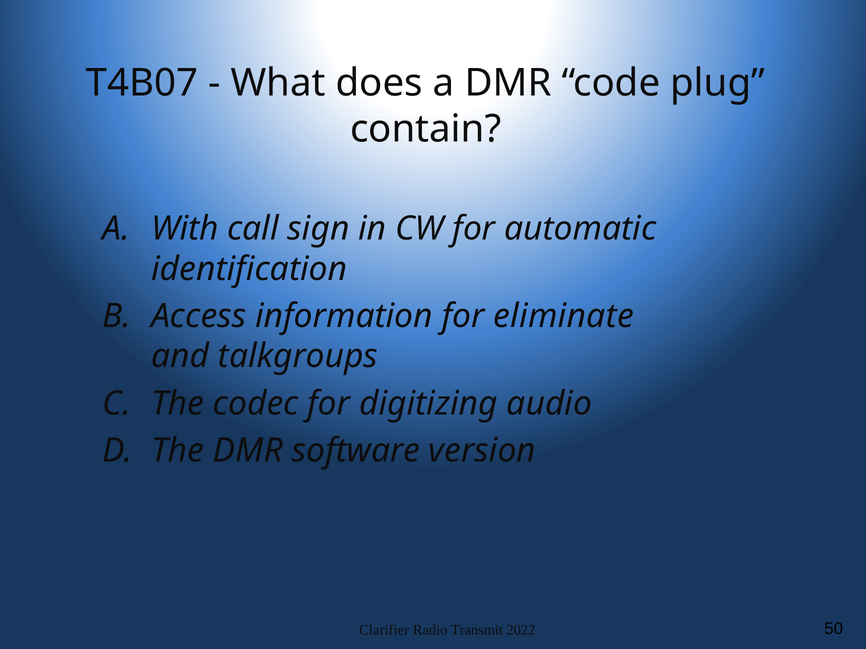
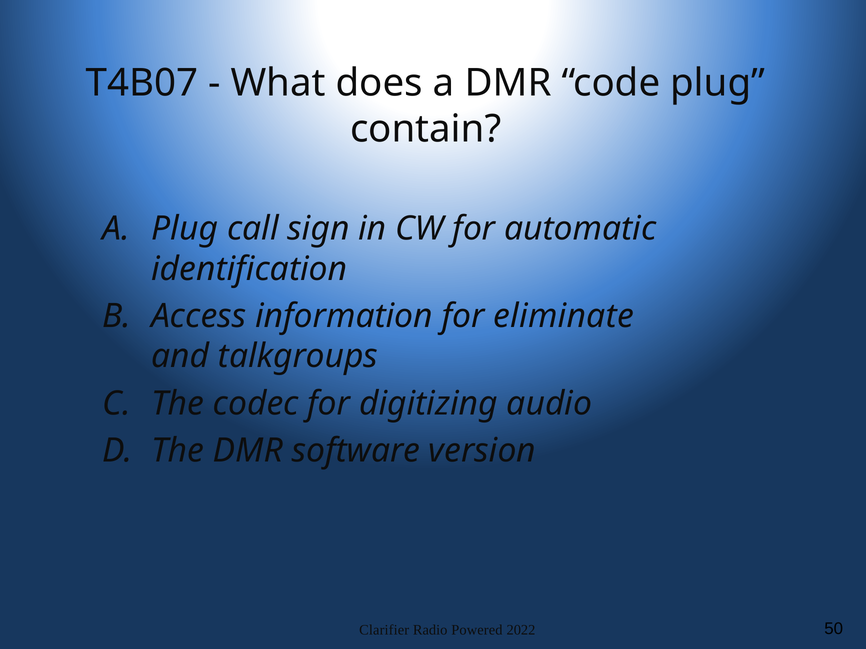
A With: With -> Plug (185, 229)
Transmit: Transmit -> Powered (477, 630)
